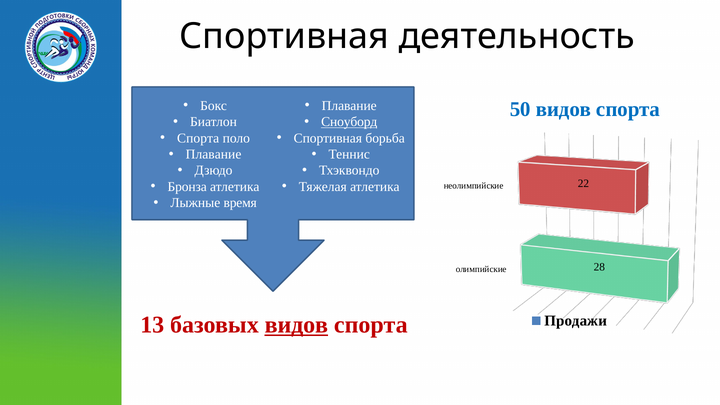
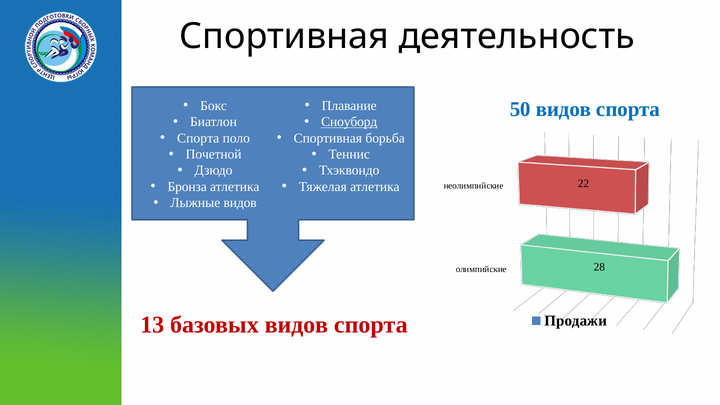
Плавание: Плавание -> Почетной (214, 154)
Лыжные время: время -> видов (240, 203)
видов underline: present -> none (296, 325)
